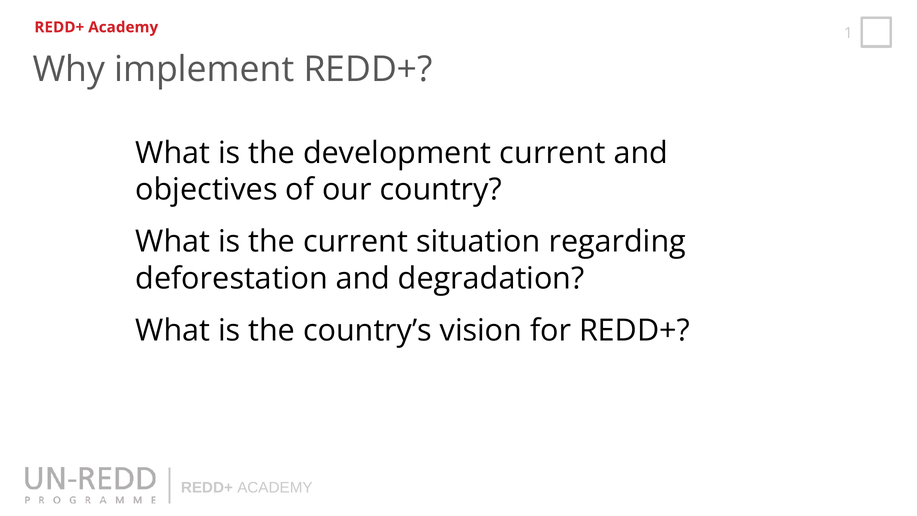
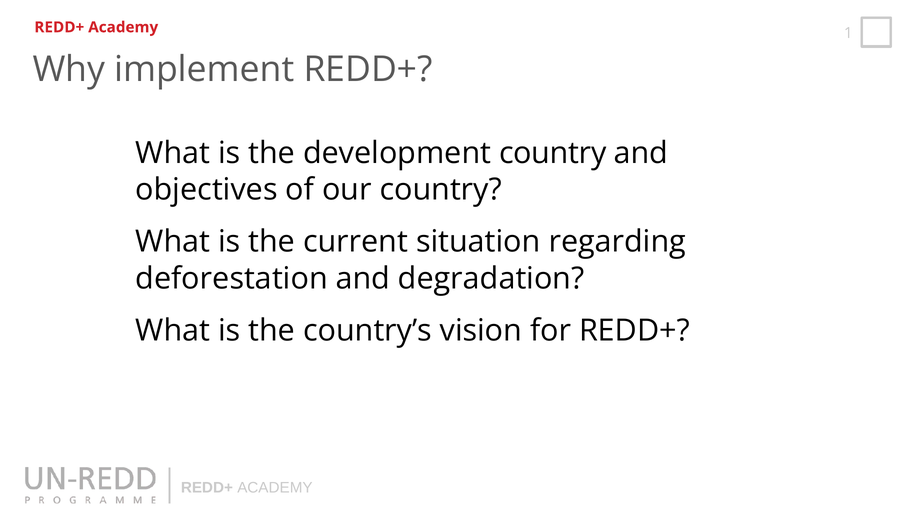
development current: current -> country (553, 153)
